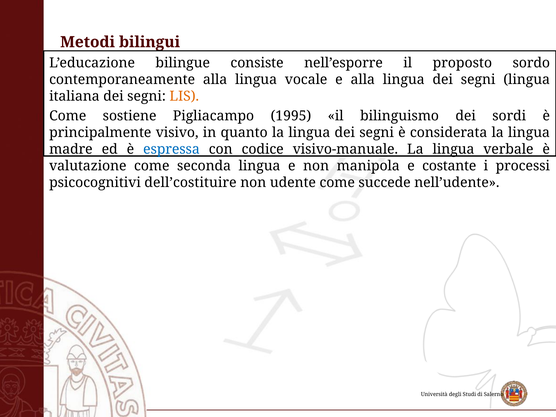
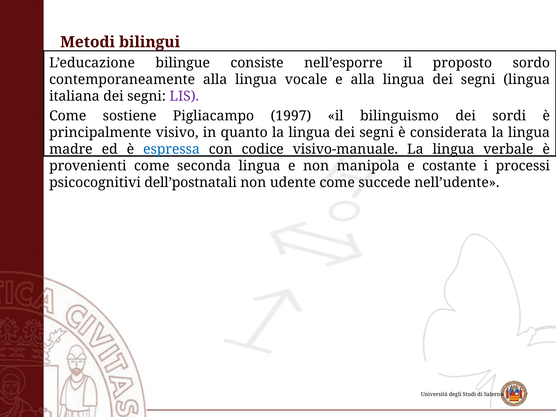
LIS colour: orange -> purple (184, 96)
1995: 1995 -> 1997 (291, 116)
valutazione: valutazione -> provenienti (88, 166)
dell’costituire: dell’costituire -> dell’postnatali (191, 183)
